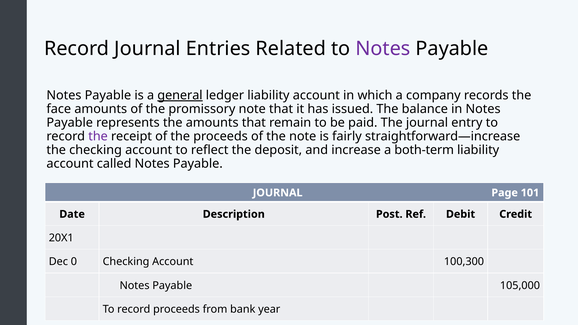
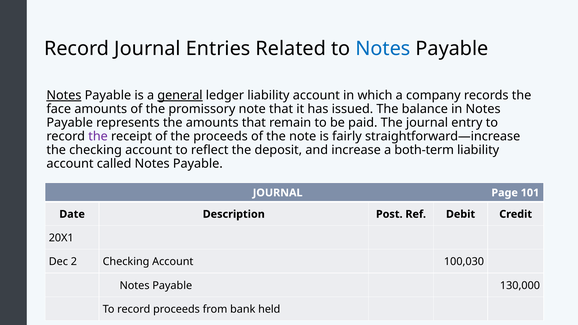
Notes colour: purple -> blue (383, 49)
Notes underline: none -> present (64, 95)
0: 0 -> 2 (74, 262)
100,300: 100,300 -> 100,030 (464, 262)
105,000: 105,000 -> 130,000 (520, 286)
year: year -> held (269, 309)
